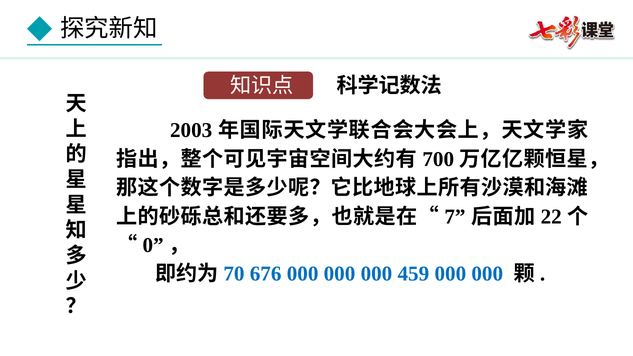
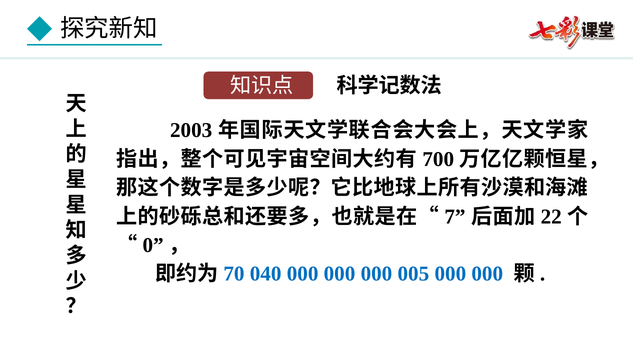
676: 676 -> 040 (266, 274)
459: 459 -> 005 (413, 274)
